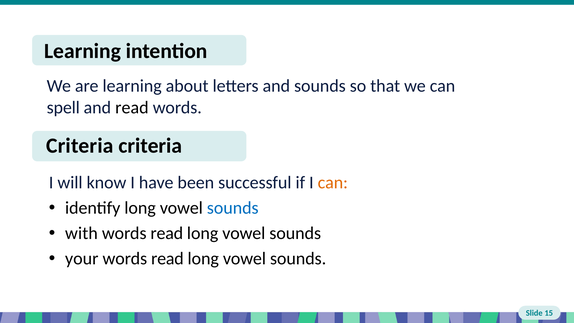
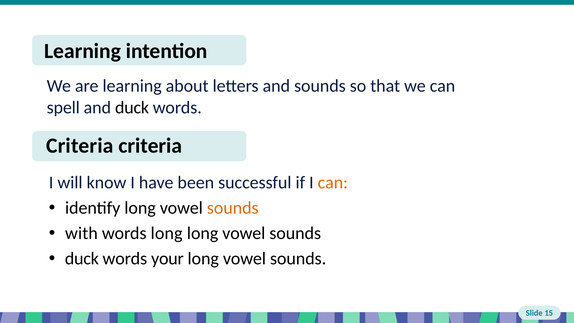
and read: read -> duck (132, 108)
sounds colour: blue -> orange (233, 208)
read: read -> long (167, 233)
your: your -> duck (82, 258)
read: read -> your (167, 258)
